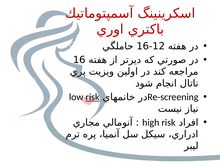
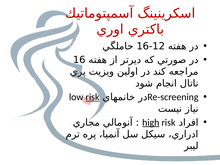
high underline: none -> present (151, 122)
